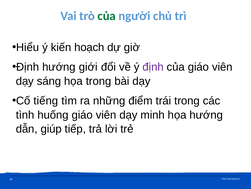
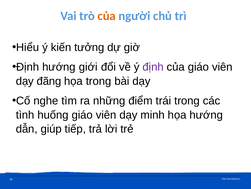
của colour: green -> orange (107, 16)
hoạch: hoạch -> tưởng (89, 47)
sáng: sáng -> đãng (49, 81)
tiếng: tiếng -> nghe (46, 100)
